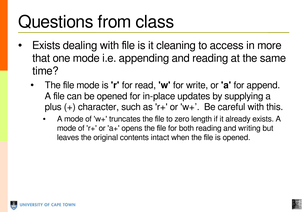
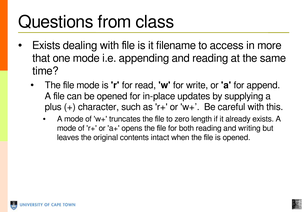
cleaning: cleaning -> filename (176, 45)
